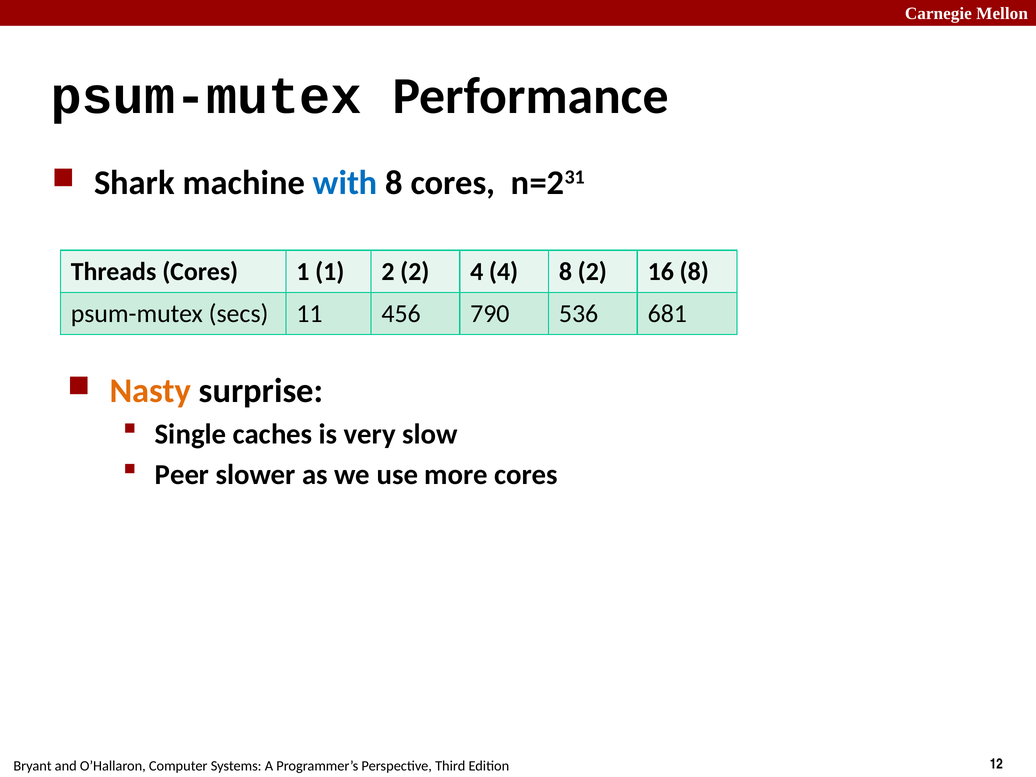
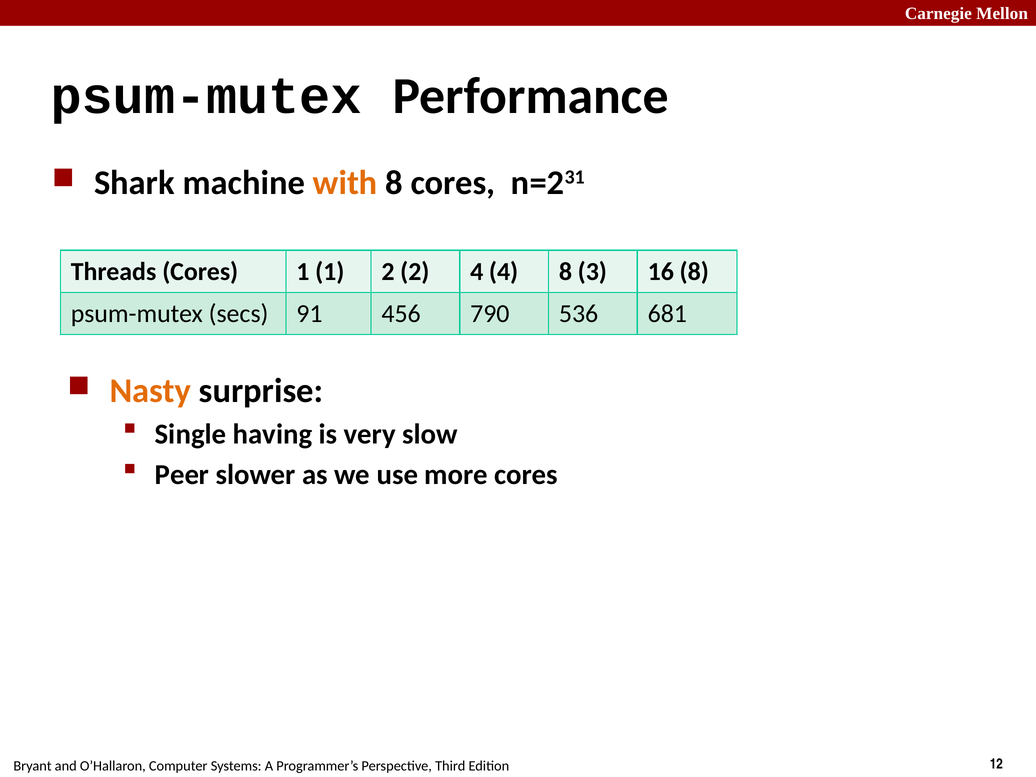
with colour: blue -> orange (345, 183)
8 2: 2 -> 3 (592, 272)
11: 11 -> 91 (309, 314)
caches: caches -> having (273, 434)
